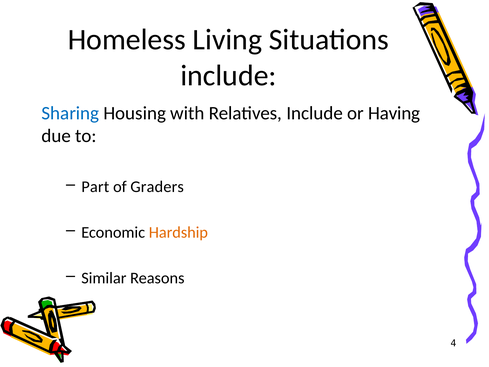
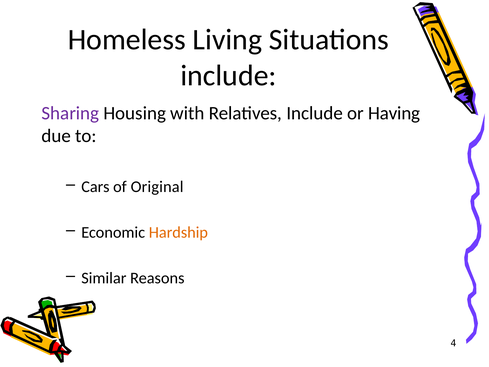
Sharing colour: blue -> purple (70, 113)
Part: Part -> Cars (95, 187)
Graders: Graders -> Original (157, 187)
